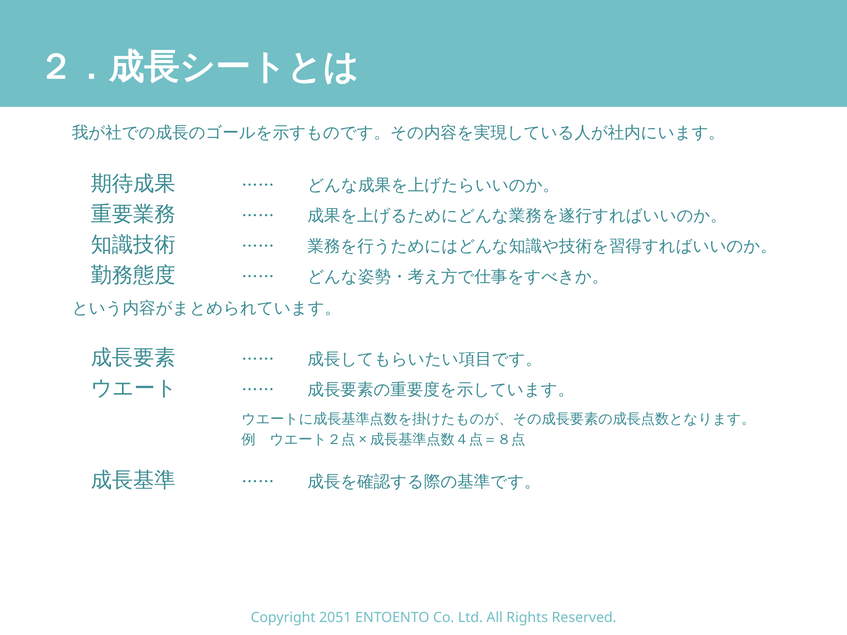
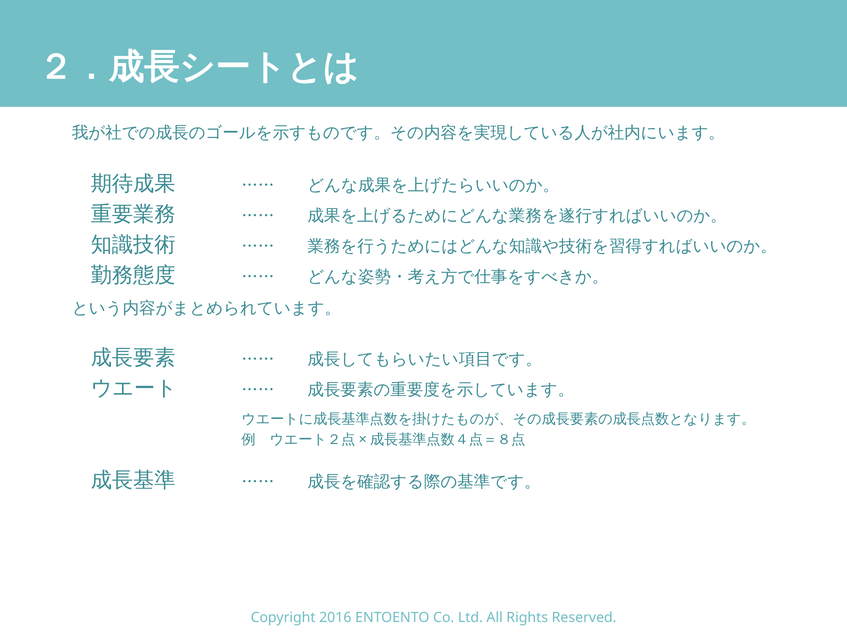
2051: 2051 -> 2016 (335, 618)
